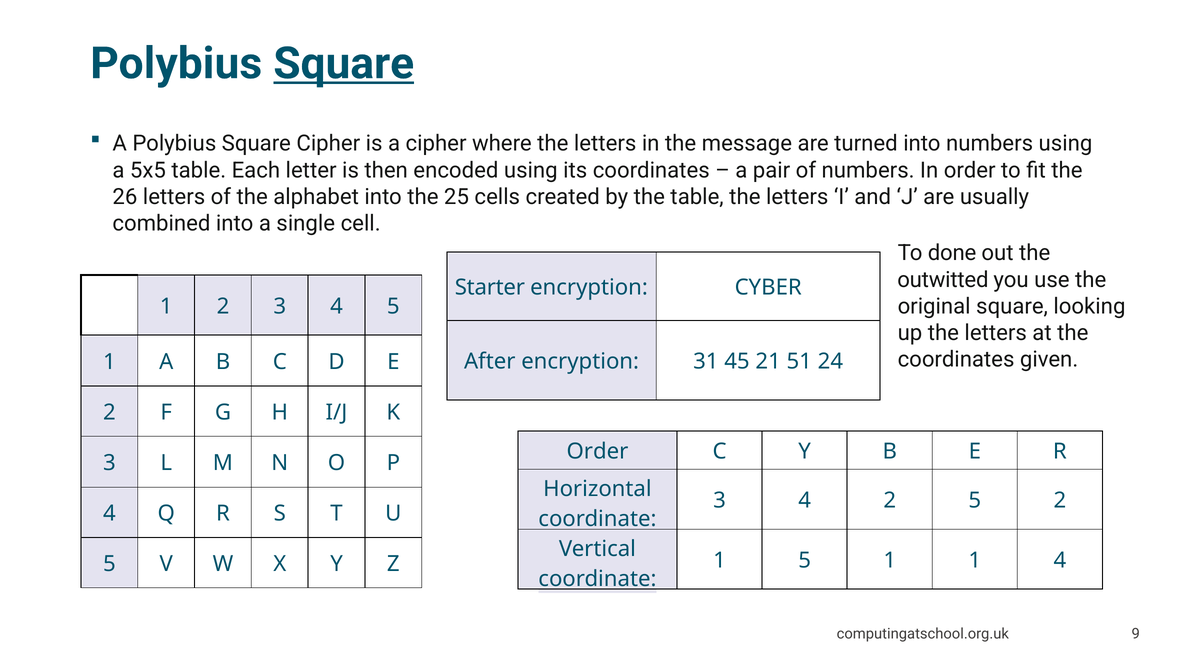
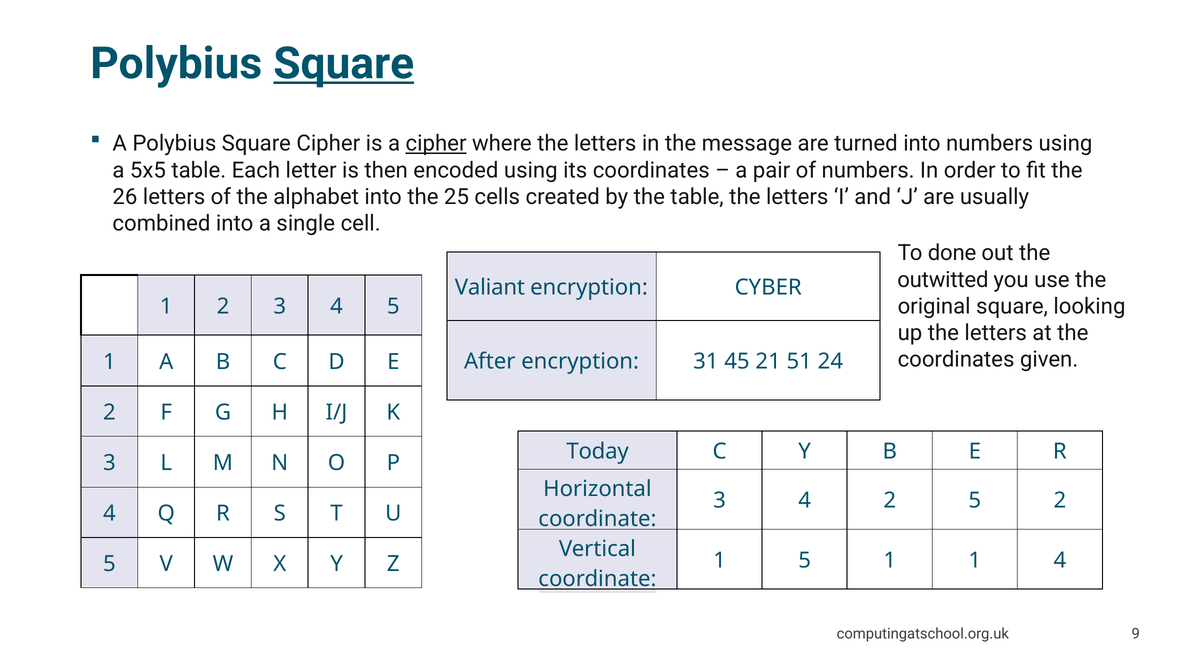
cipher underline: none -> present (436, 144)
Starter: Starter -> Valiant (490, 287)
Order: Order -> Today (598, 451)
